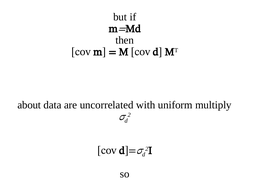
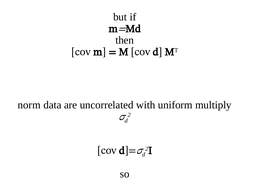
about: about -> norm (29, 105)
